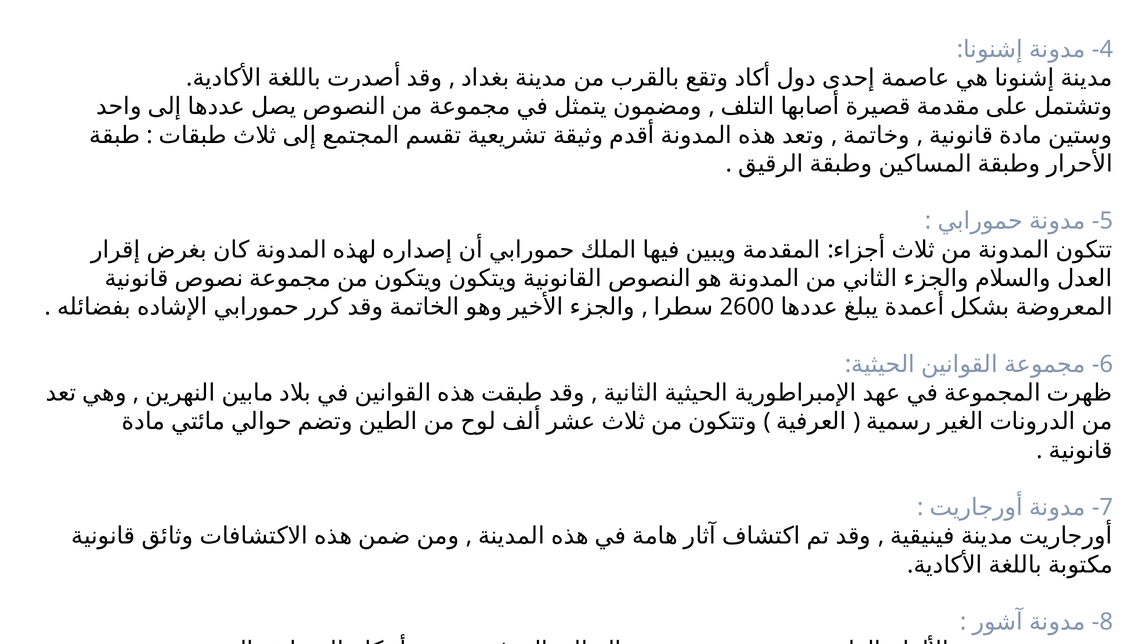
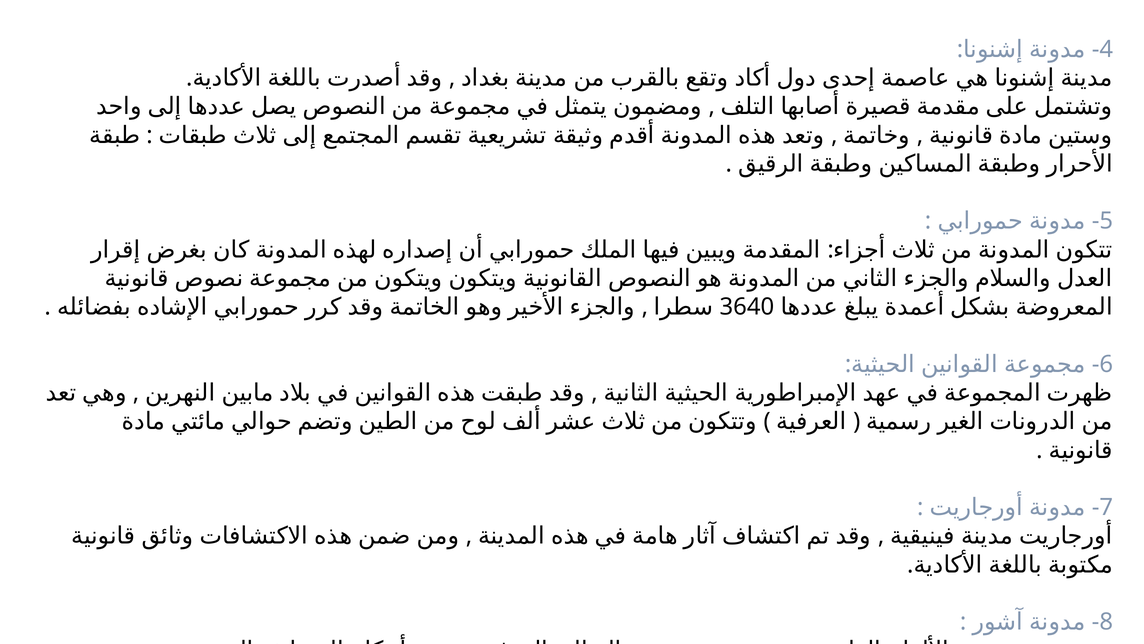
2600: 2600 -> 3640 (747, 307)
